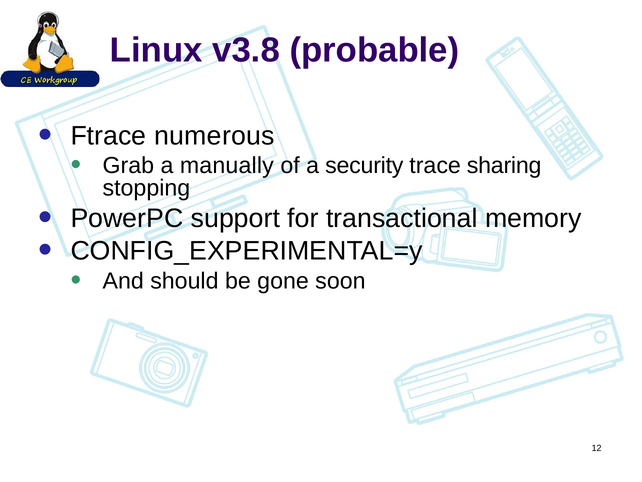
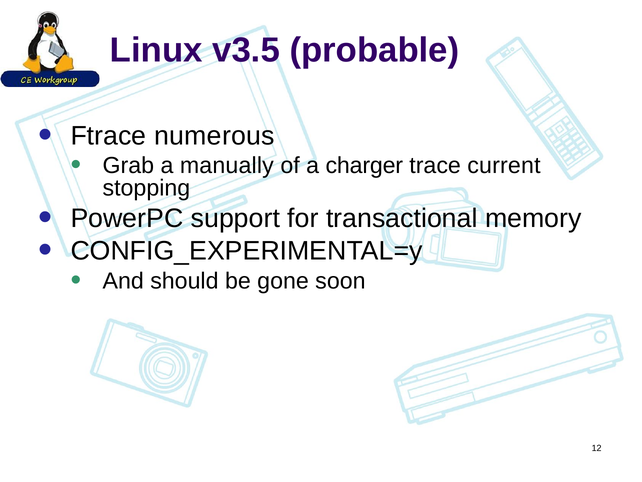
v3.8: v3.8 -> v3.5 (246, 50)
security: security -> charger (364, 166)
sharing: sharing -> current (504, 166)
